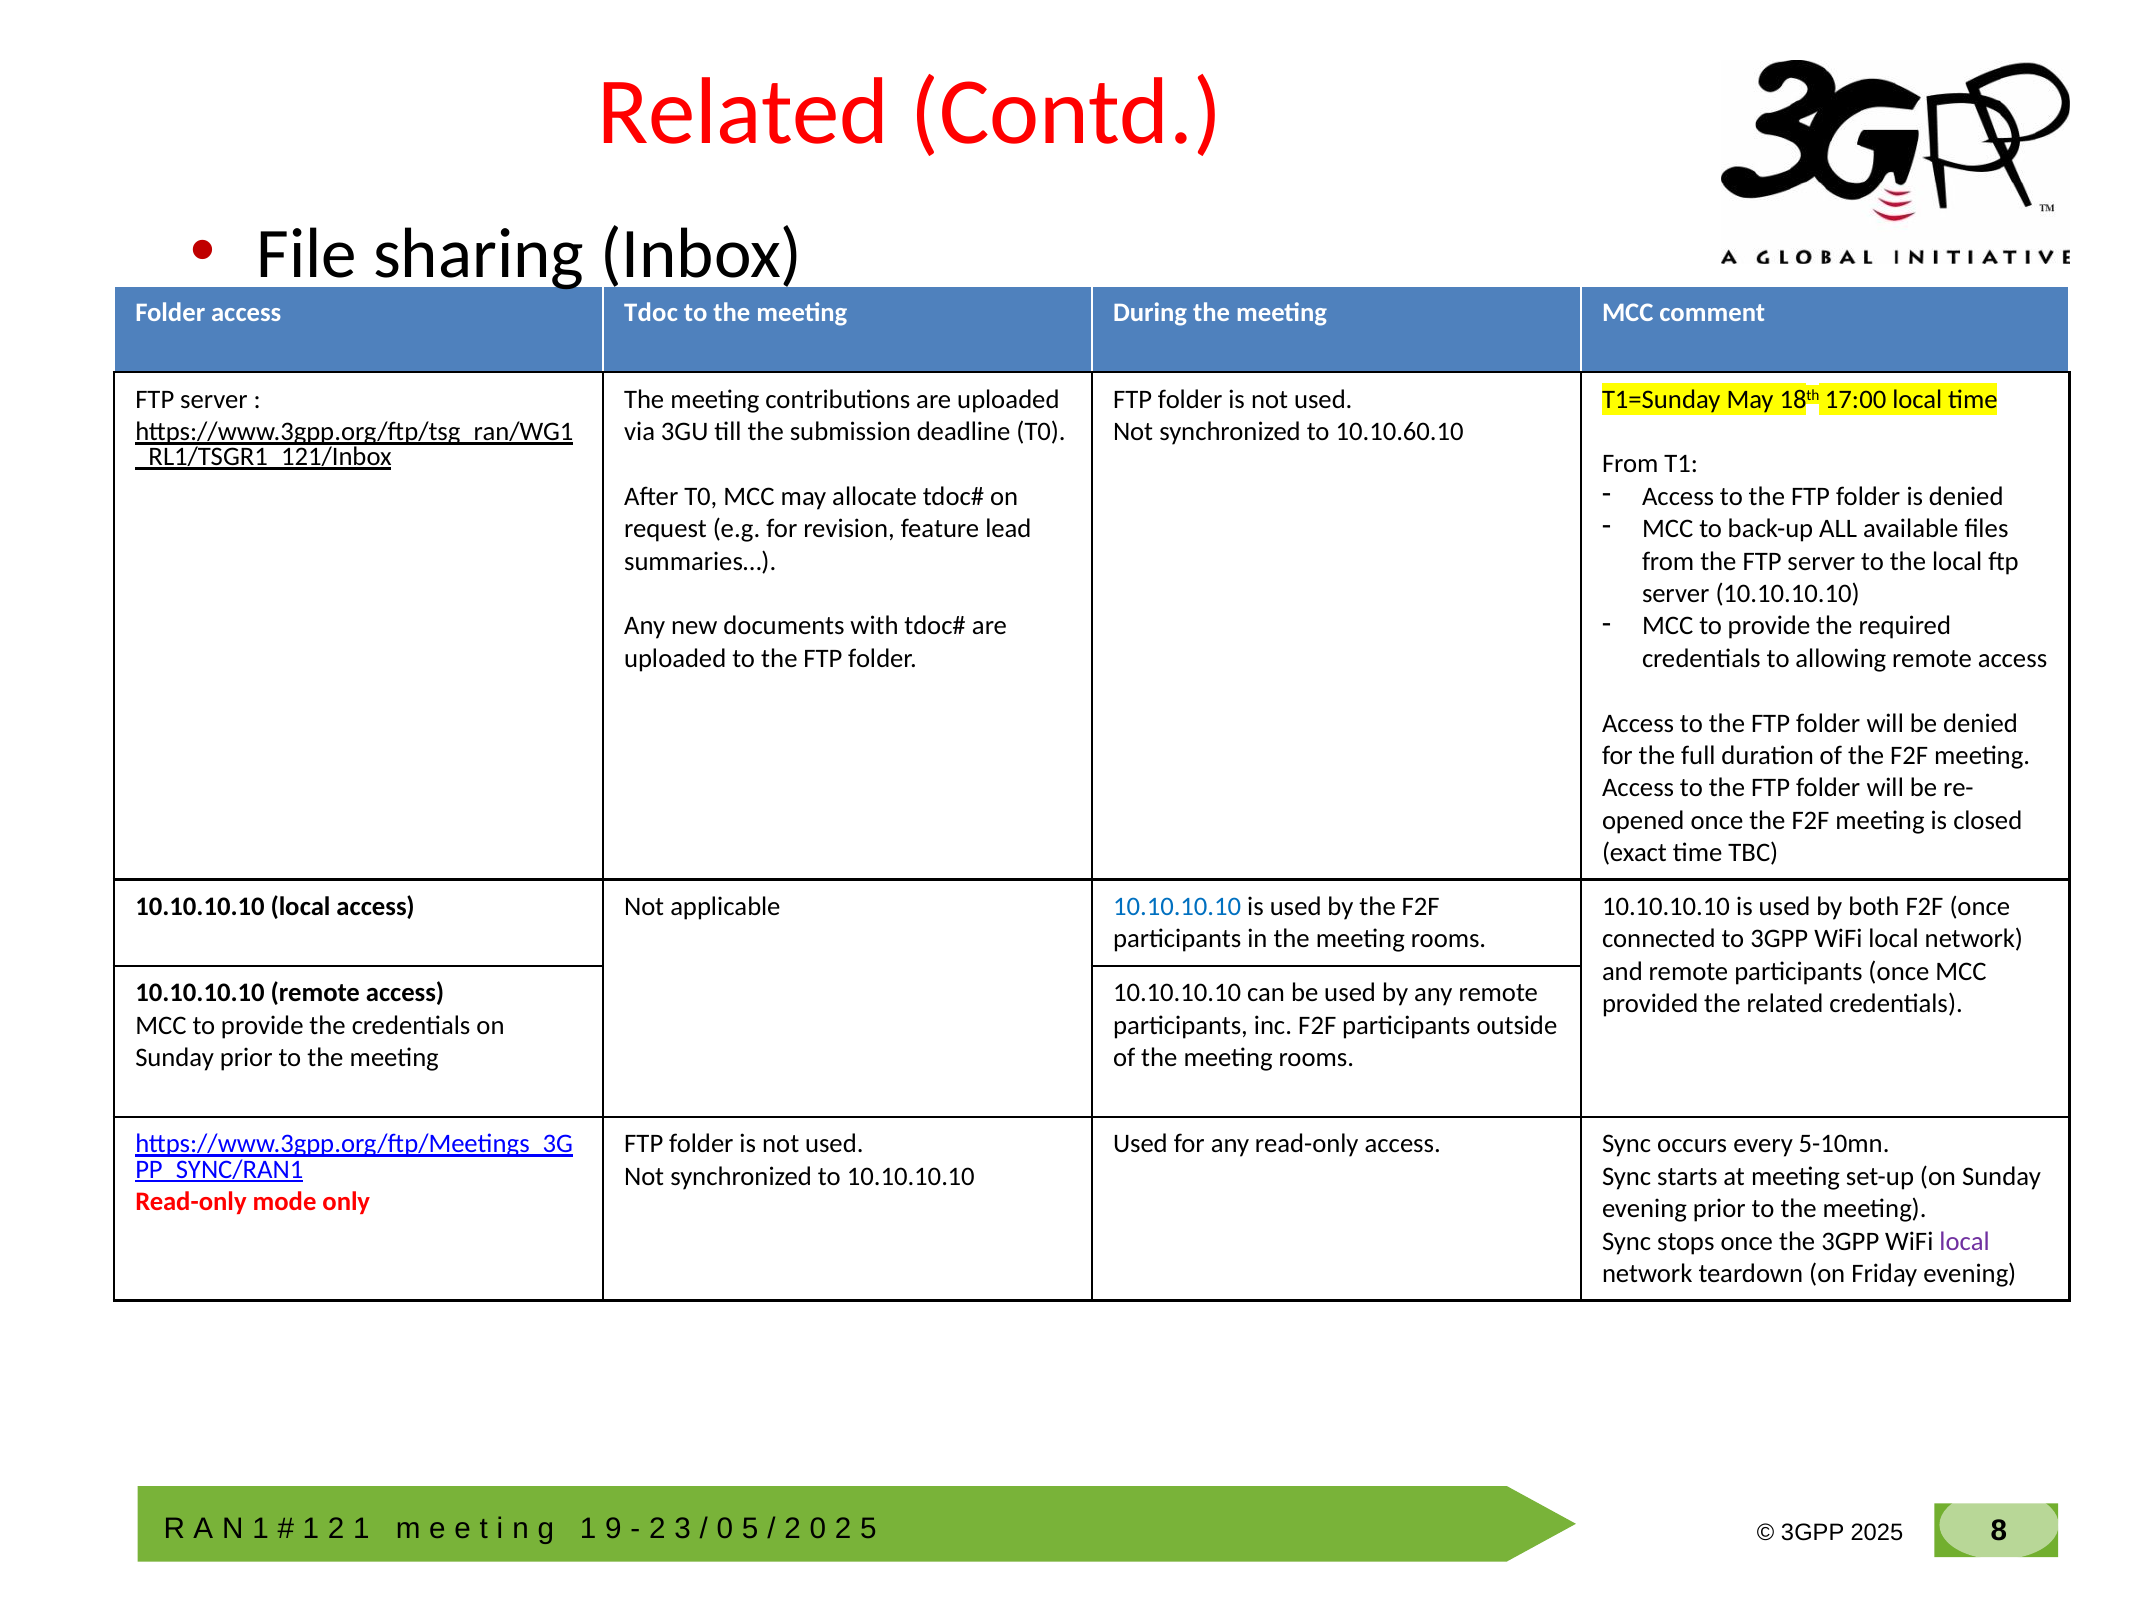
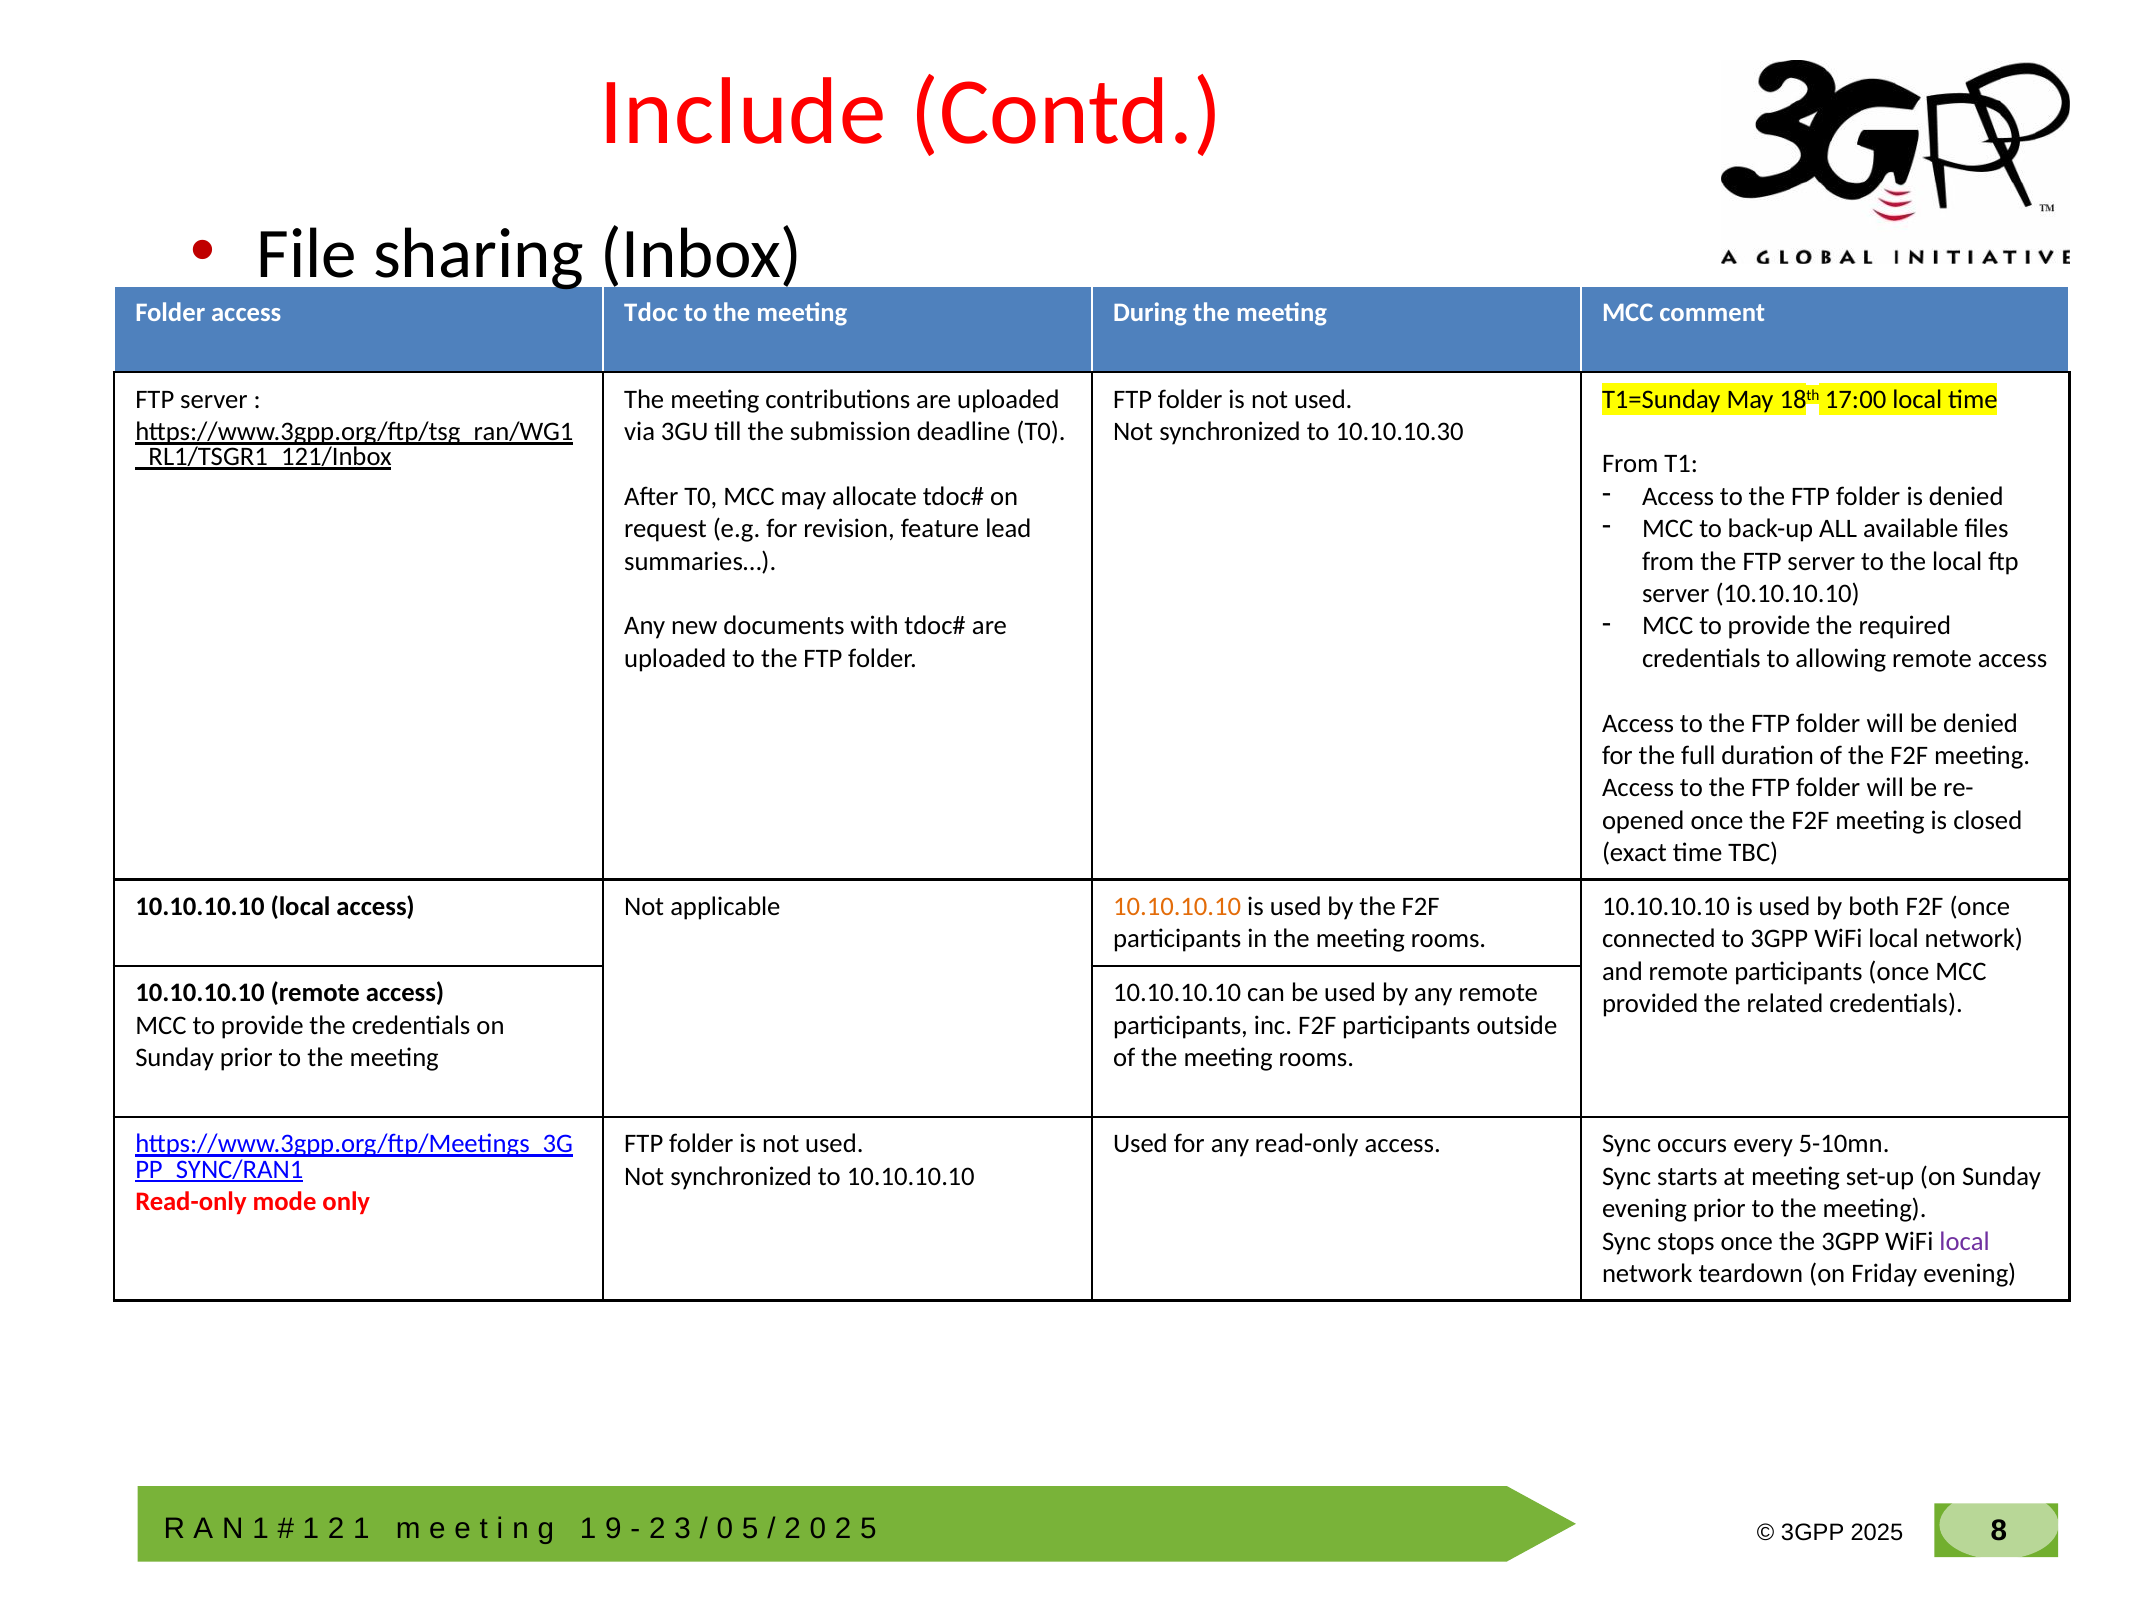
Related: Related -> Include (743, 112)
10.10.60.10: 10.10.60.10 -> 10.10.10.30 (1400, 432)
10.10.10.10 colour: blue -> orange (1177, 907)
